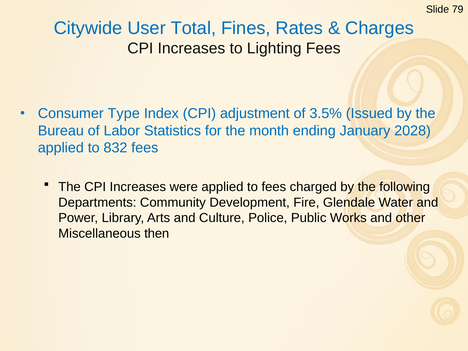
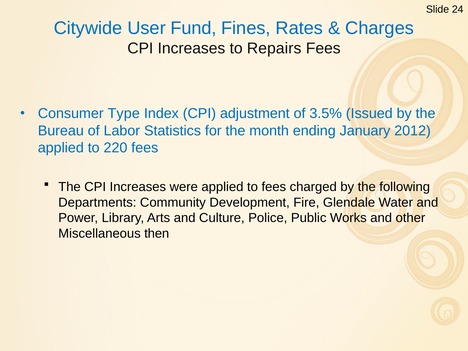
79: 79 -> 24 (458, 9)
Total: Total -> Fund (194, 28)
Lighting: Lighting -> Repairs (274, 48)
2028: 2028 -> 2012 (413, 131)
832: 832 -> 220 (115, 148)
